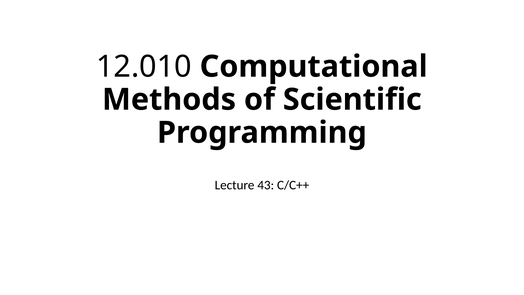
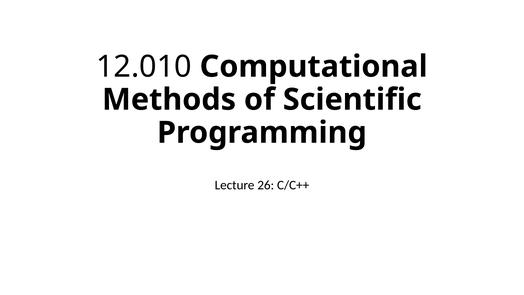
43: 43 -> 26 (266, 185)
